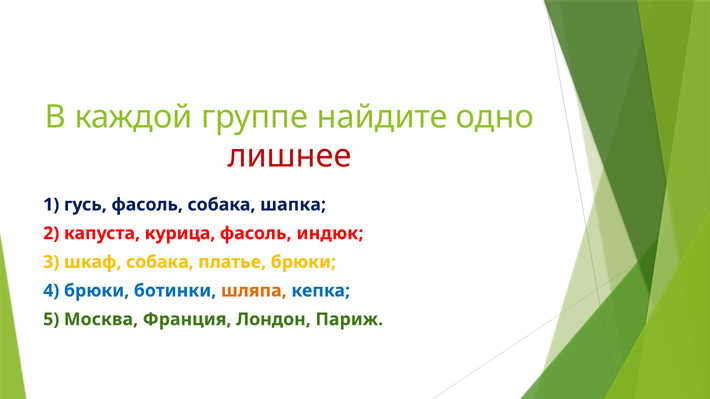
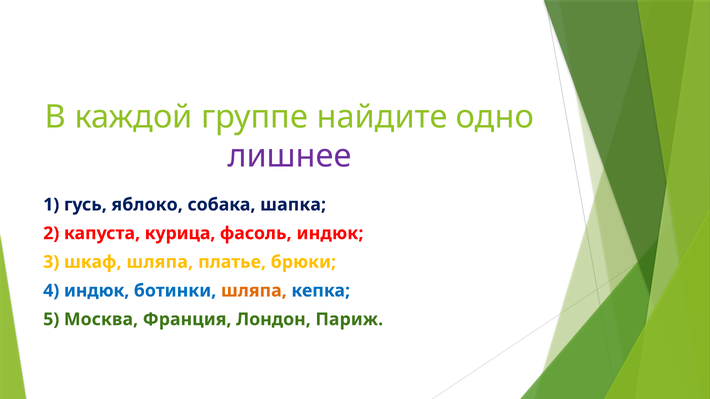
лишнее colour: red -> purple (290, 156)
гусь фасоль: фасоль -> яблоко (147, 205)
шкаф собака: собака -> шляпа (160, 262)
4 брюки: брюки -> индюк (97, 291)
